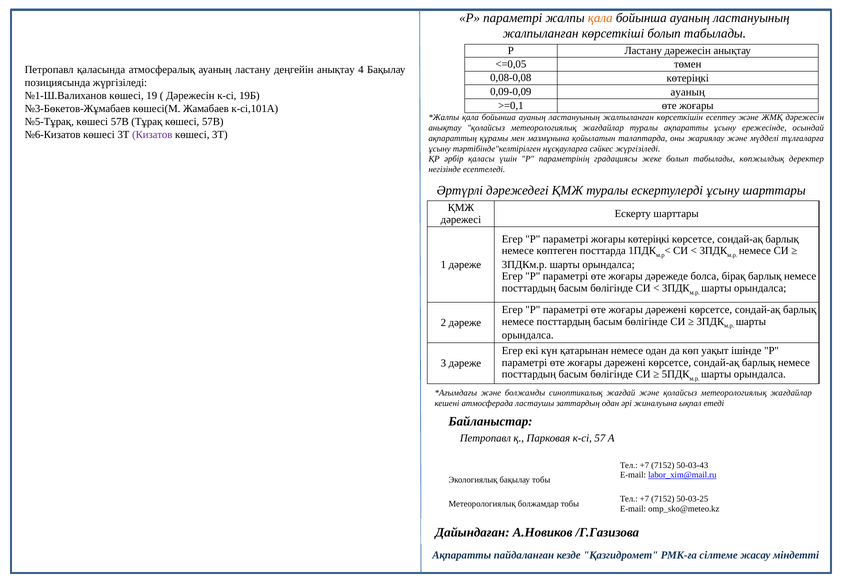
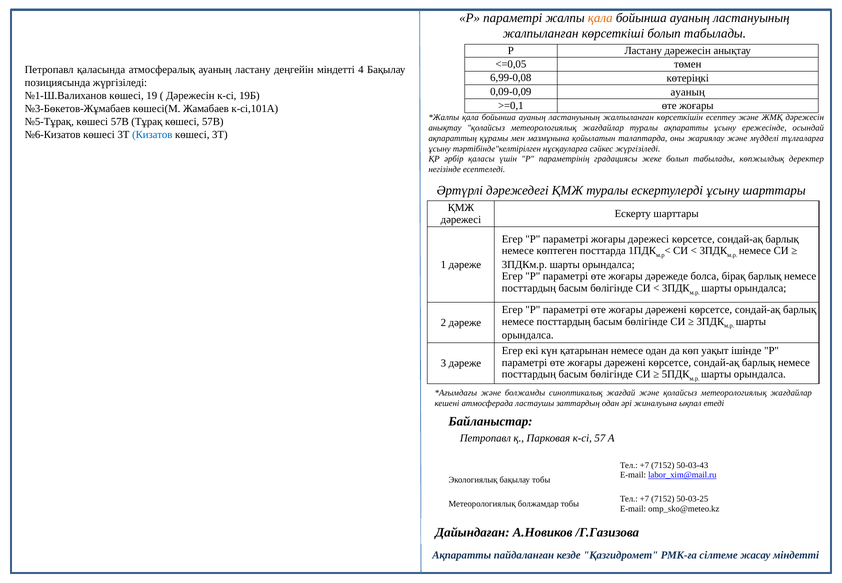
деңгейін анықтау: анықтау -> міндетті (336, 70)
0,08-0,08: 0,08-0,08 -> 6,99-0,08 (511, 78)
Кизатов colour: purple -> blue (152, 135)
жоғары көтеріңкі: көтеріңкі -> дәрежесі (649, 239)
